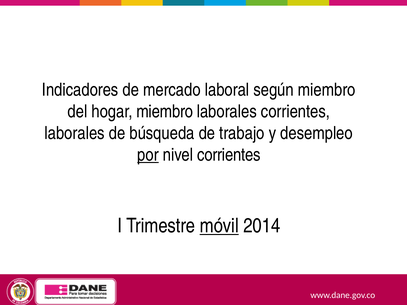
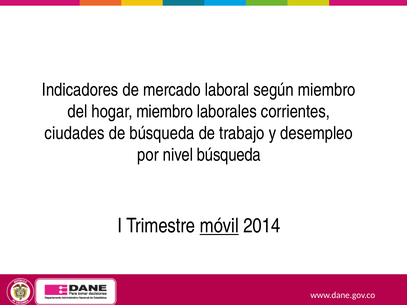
laborales: laborales -> ciudades (75, 133)
por underline: present -> none (148, 155)
nivel corrientes: corrientes -> búsqueda (229, 155)
